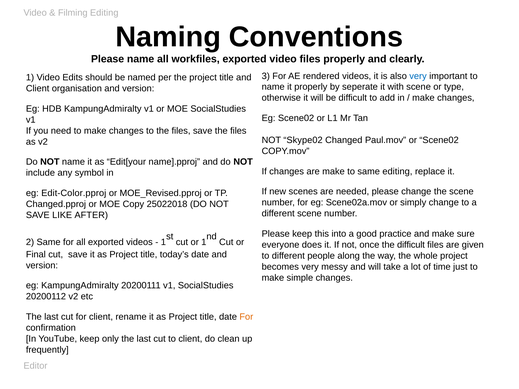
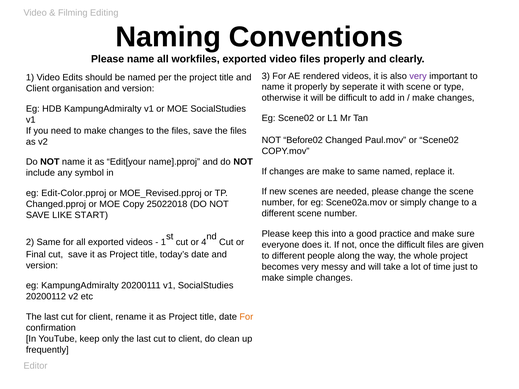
very colour: blue -> purple (418, 76)
Skype02: Skype02 -> Before02 (303, 140)
same editing: editing -> named (397, 171)
AFTER: AFTER -> START (91, 215)
or 1: 1 -> 4 (204, 242)
